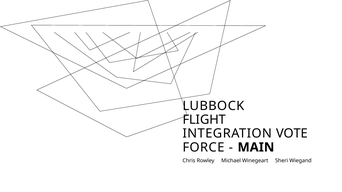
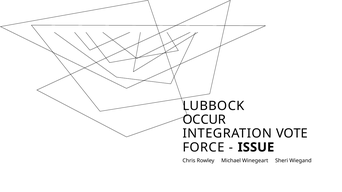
FLIGHT: FLIGHT -> OCCUR (204, 120)
MAIN: MAIN -> ISSUE (256, 148)
